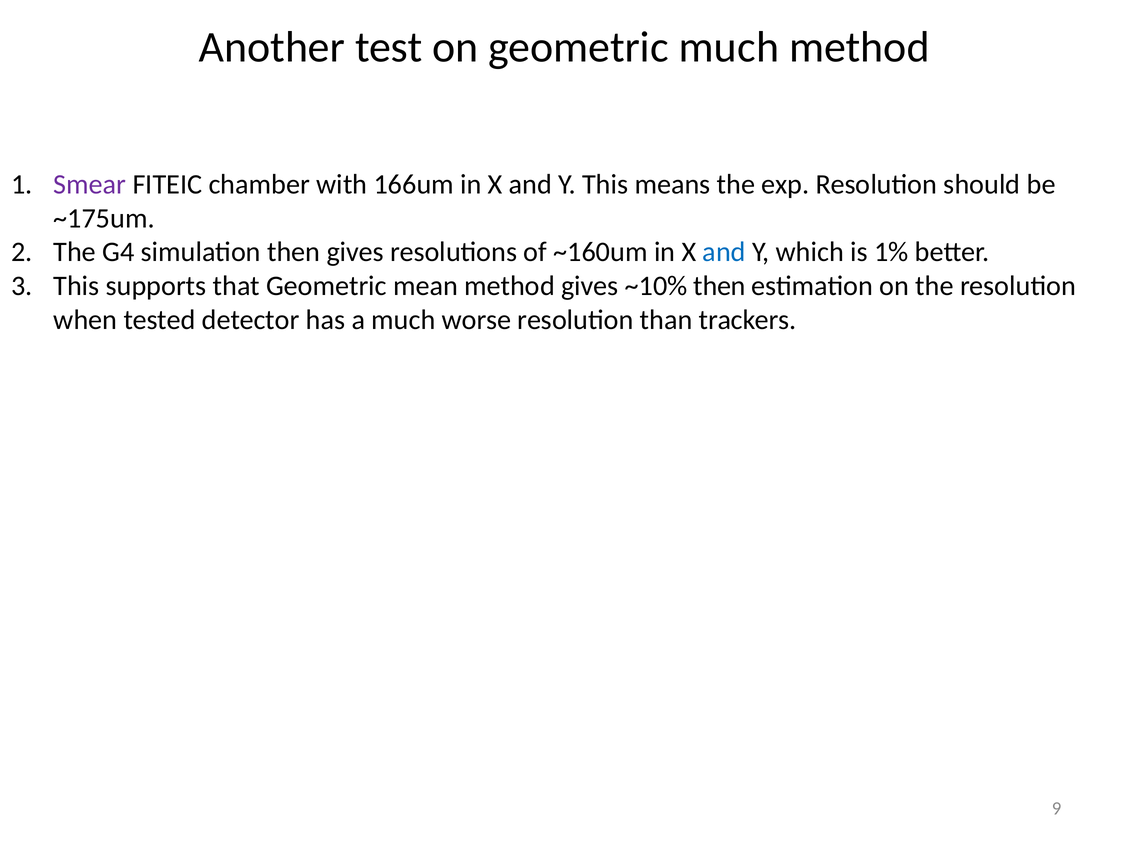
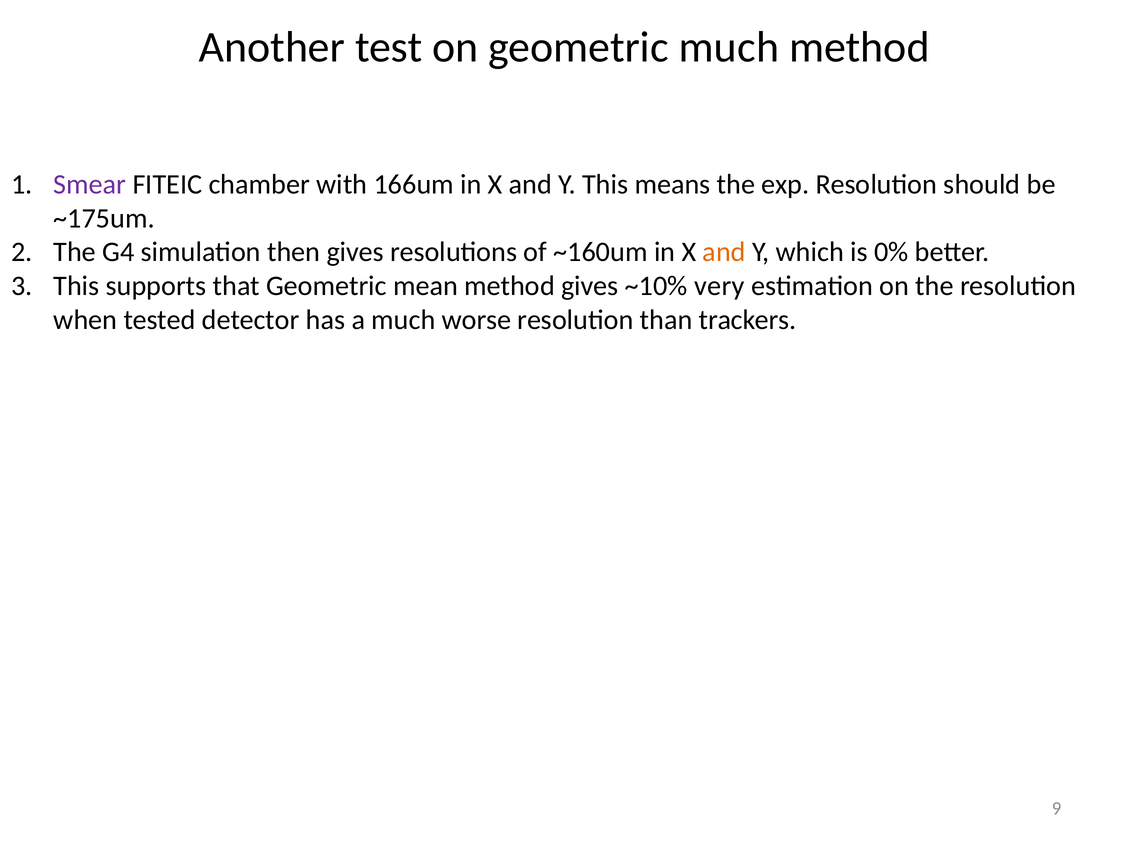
and colour: blue -> orange (724, 252)
1%: 1% -> 0% (891, 252)
~10% then: then -> very (719, 286)
